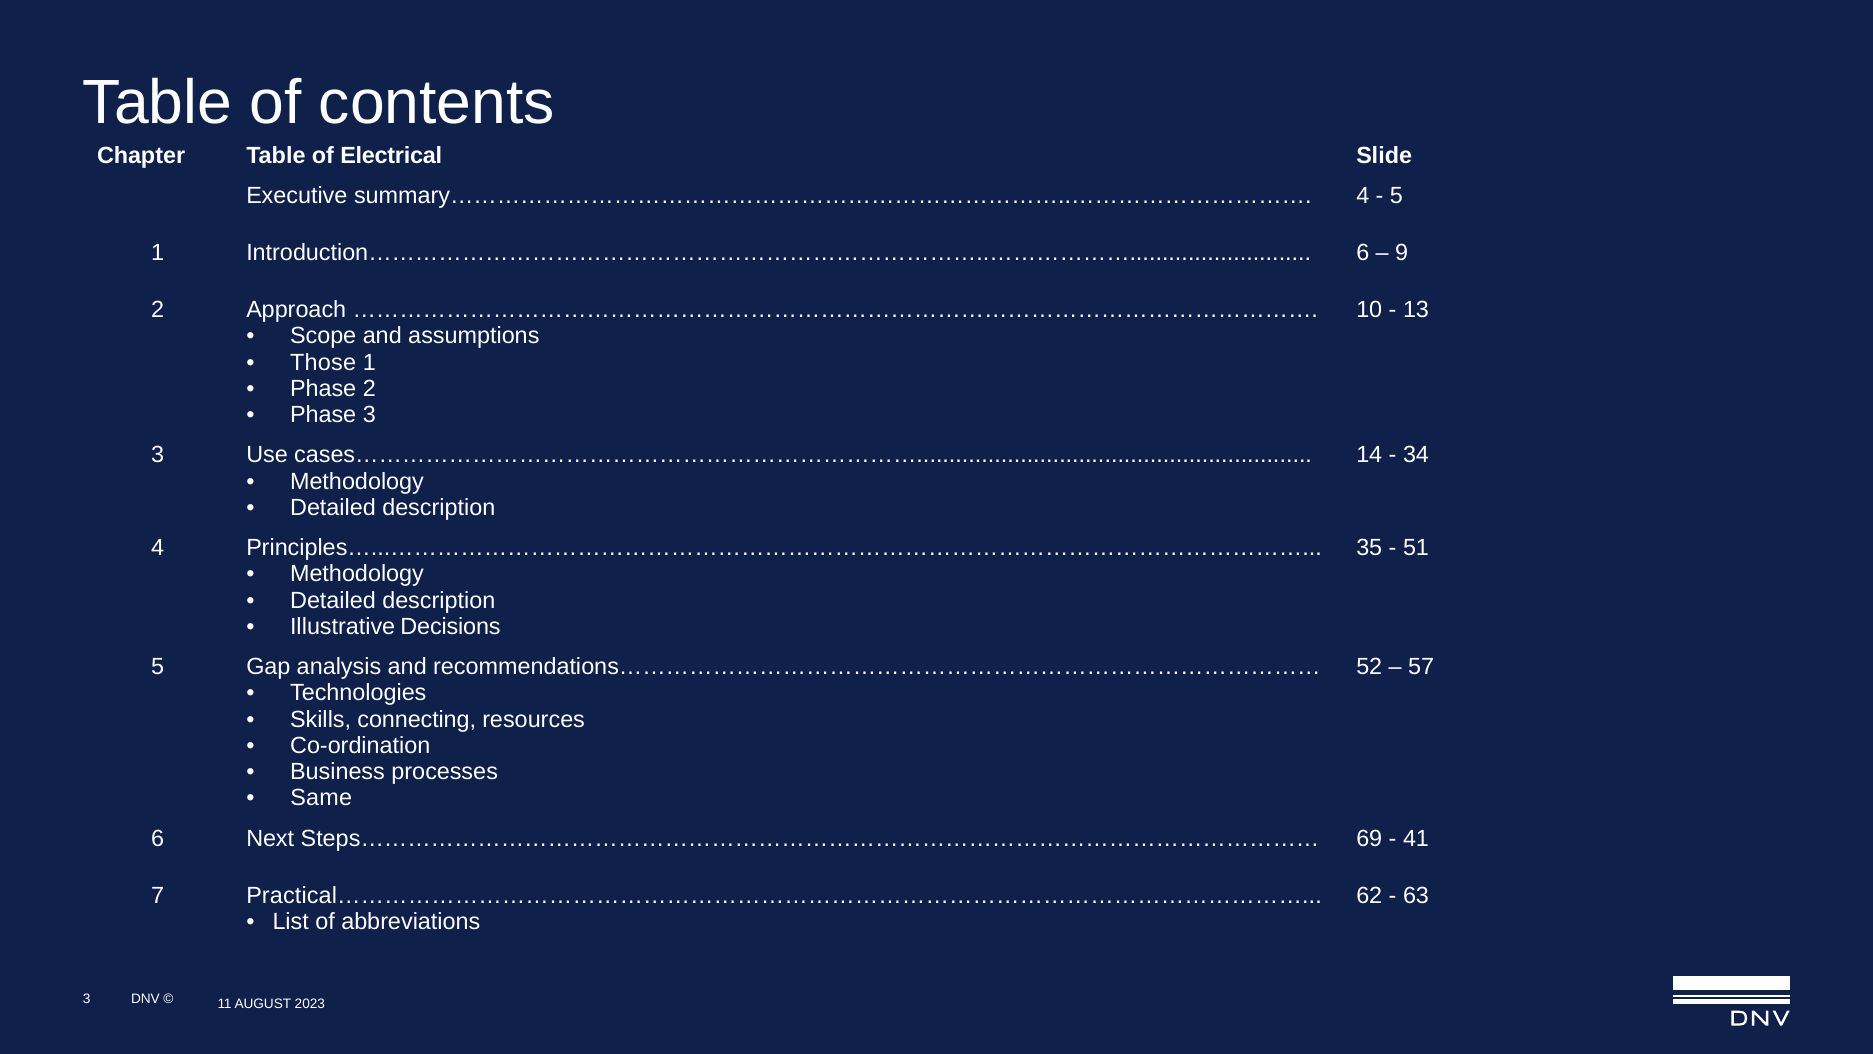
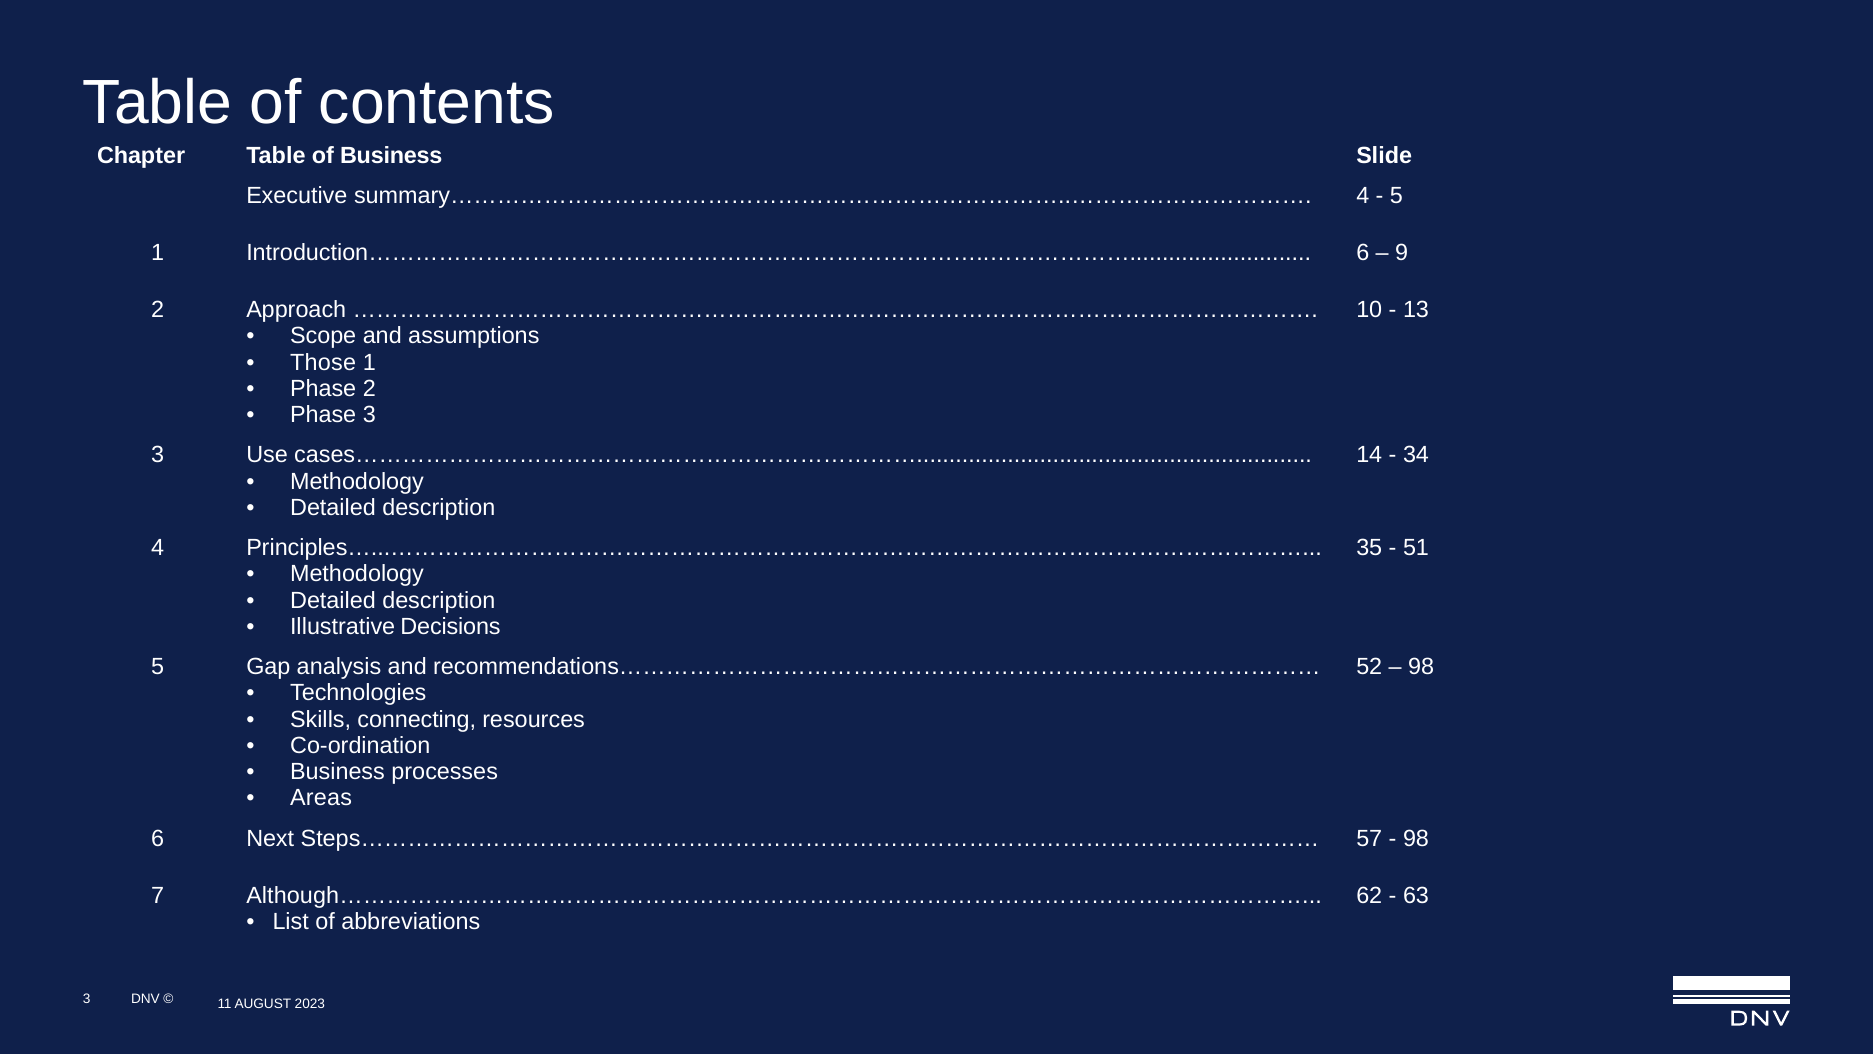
of Electrical: Electrical -> Business (391, 156)
57: 57 -> 98 (1421, 667)
Same: Same -> Areas (321, 798)
69: 69 -> 57 (1369, 838)
41: 41 -> 98 (1416, 838)
Practical……………………………………………………………………………………………………………: Practical…………………………………………………………………………………………………………… -> Although…………………………………………………………………………………………………………… (784, 895)
